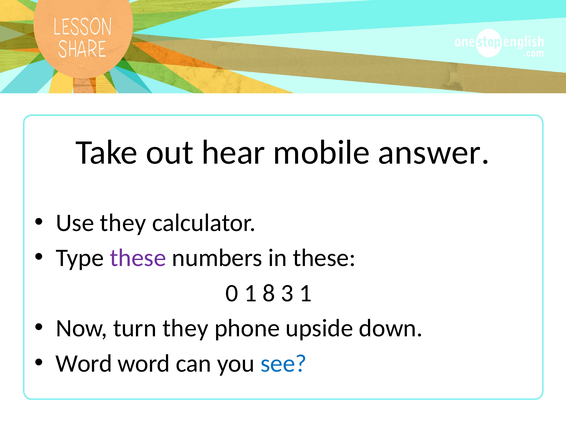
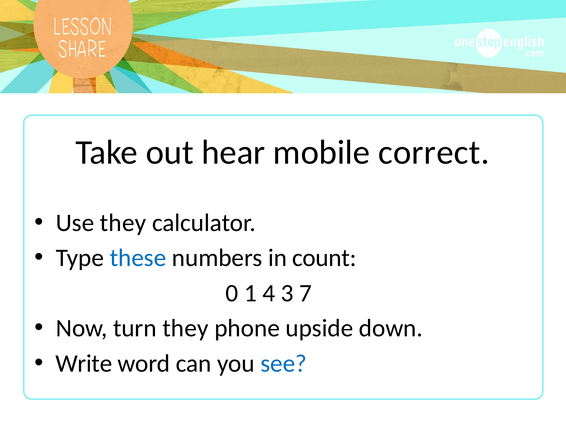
answer: answer -> correct (434, 153)
these colour: purple -> blue (138, 258)
in these: these -> count (324, 258)
8: 8 -> 4 (269, 293)
3 1: 1 -> 7 (306, 293)
Word: Word -> Write (84, 364)
